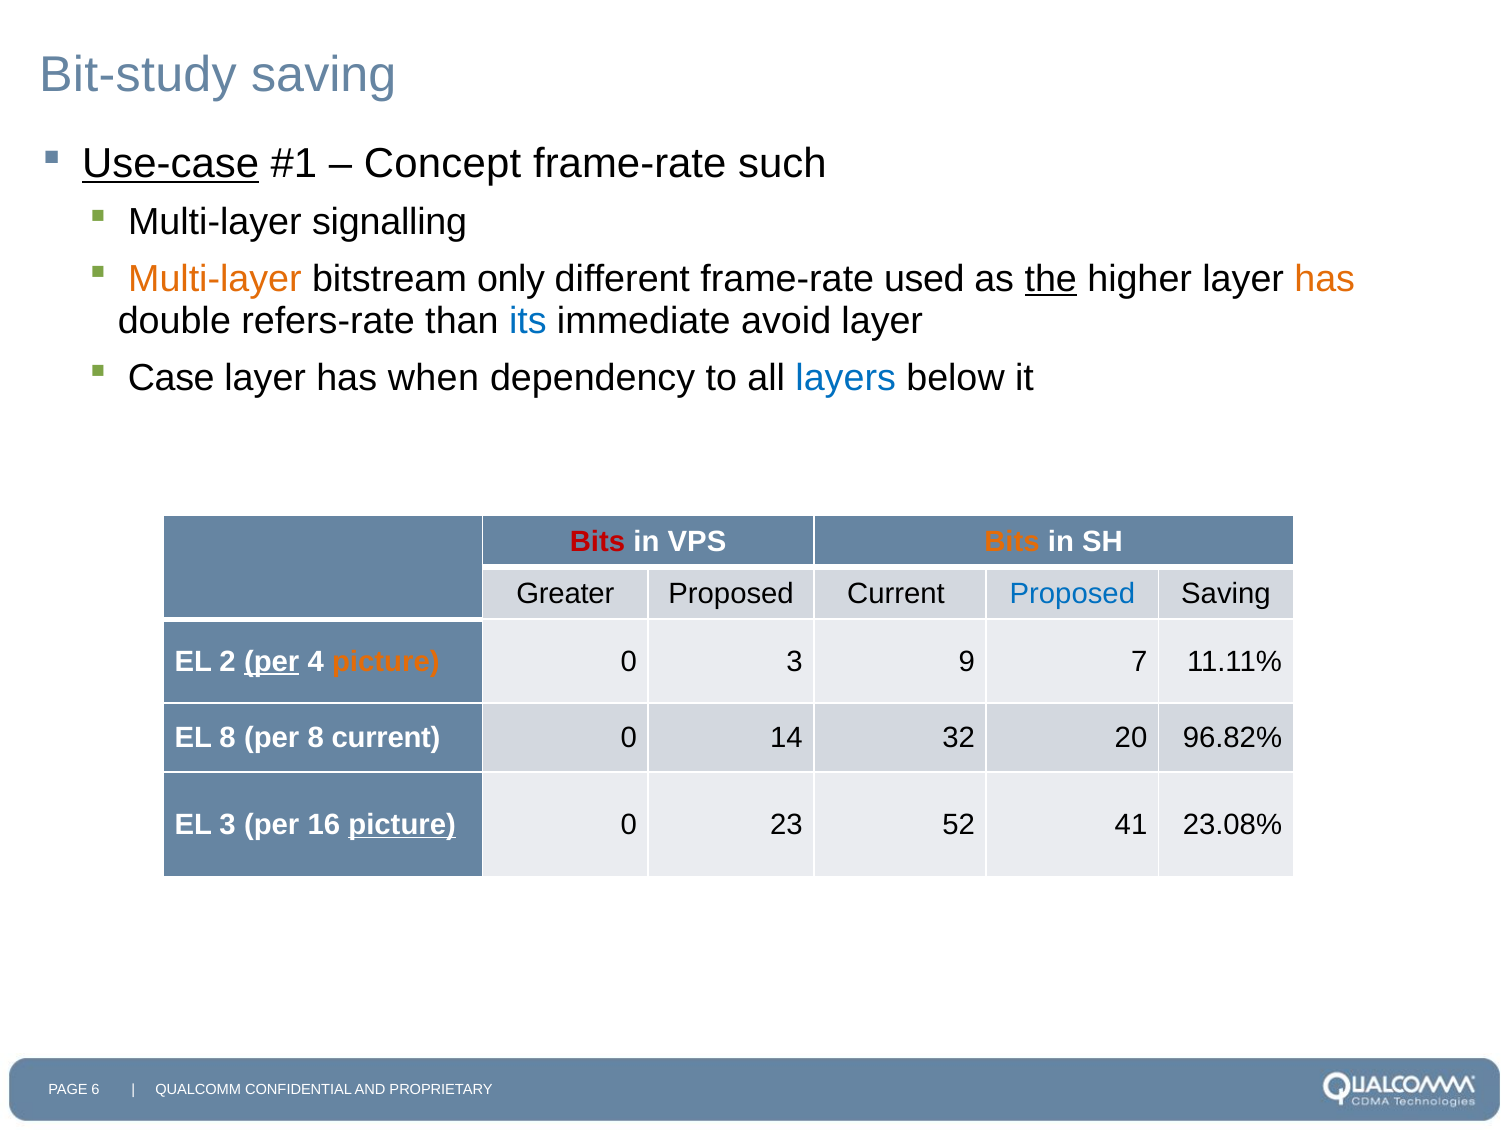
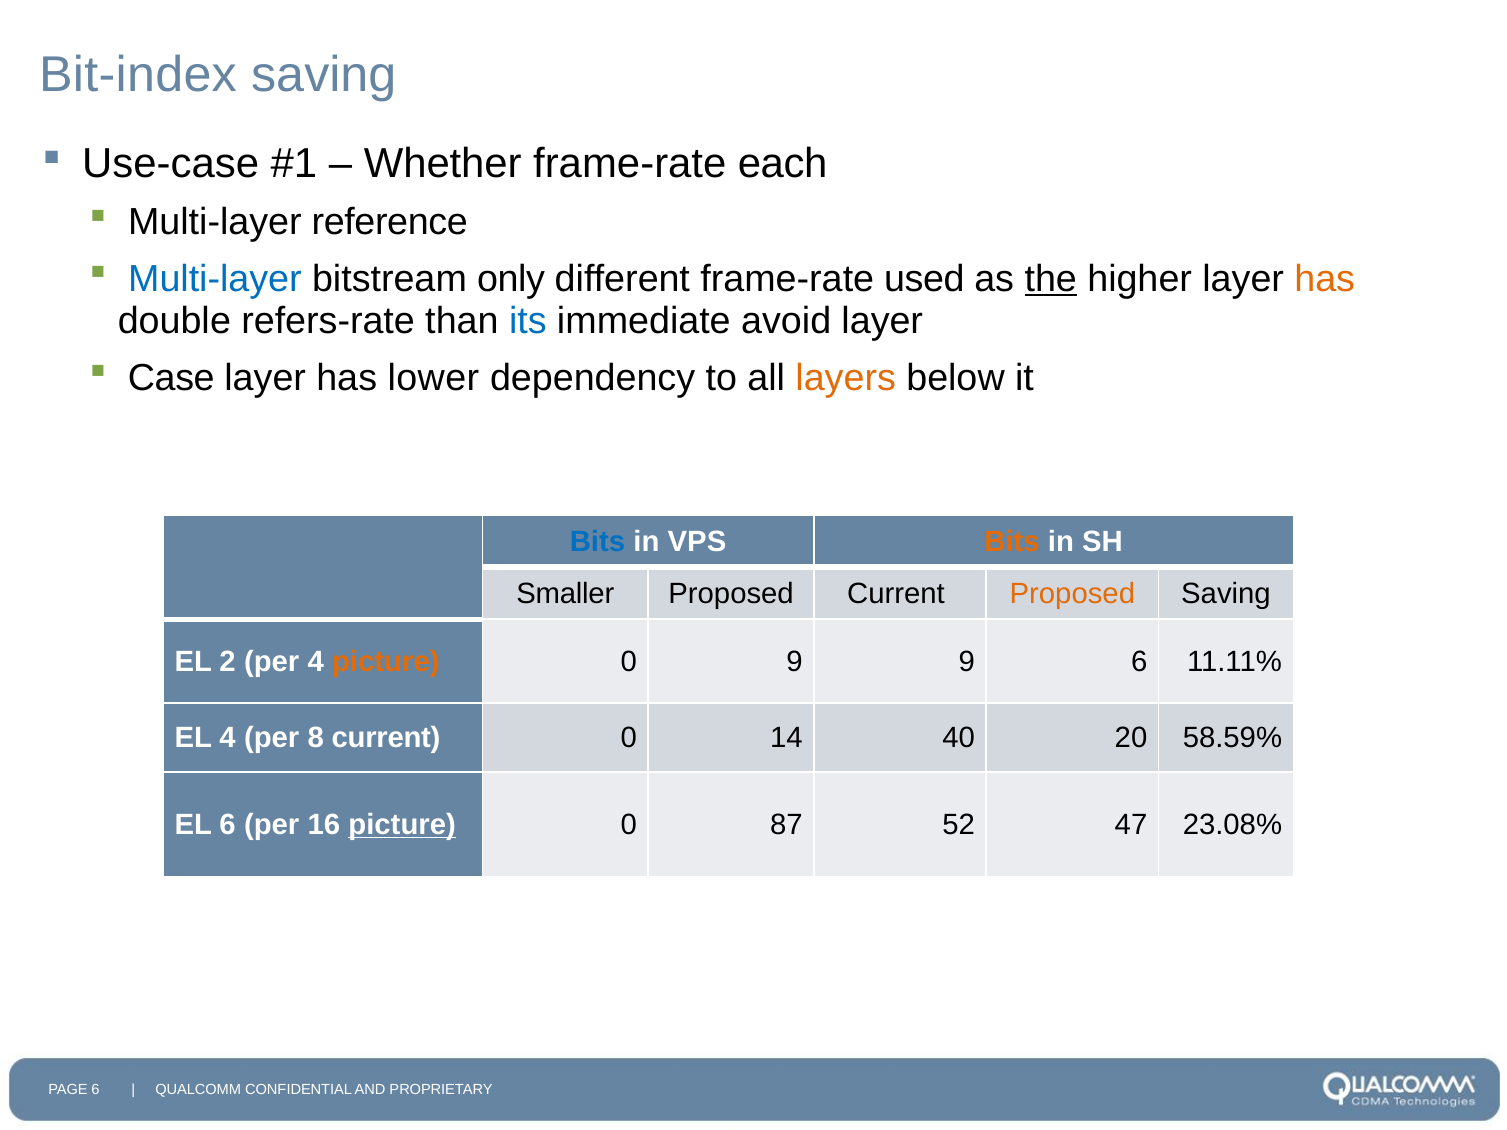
Bit-study: Bit-study -> Bit-index (138, 74)
Use-case underline: present -> none (171, 164)
Concept: Concept -> Whether (443, 164)
such: such -> each (783, 164)
signalling: signalling -> reference (390, 223)
Multi-layer colour: orange -> blue (215, 279)
when: when -> lower (433, 378)
layers colour: blue -> orange (846, 378)
Bits colour: red -> blue (597, 542)
Greater: Greater -> Smaller (565, 594)
Proposed colour: blue -> orange (1072, 594)
per underline: present -> none (272, 662)
0 3: 3 -> 9 (795, 662)
9 7: 7 -> 6 (1139, 662)
EL 8: 8 -> 4 (228, 738)
32: 32 -> 40 (959, 738)
96.82%: 96.82% -> 58.59% (1232, 738)
EL 3: 3 -> 6 (228, 825)
23: 23 -> 87 (786, 825)
41: 41 -> 47 (1131, 825)
